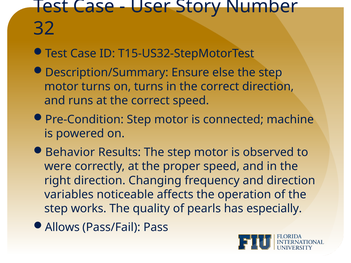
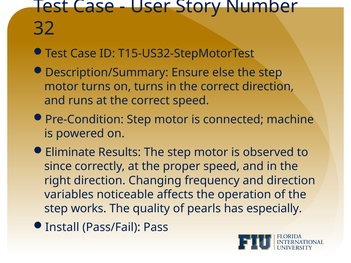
Behavior: Behavior -> Eliminate (70, 152)
were: were -> since (58, 167)
Allows: Allows -> Install (62, 228)
